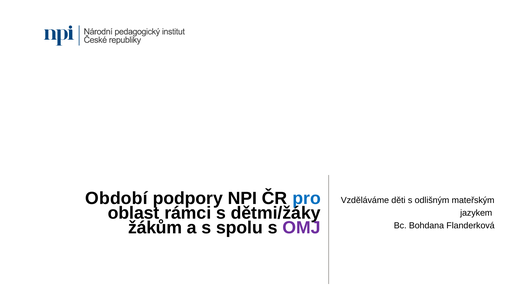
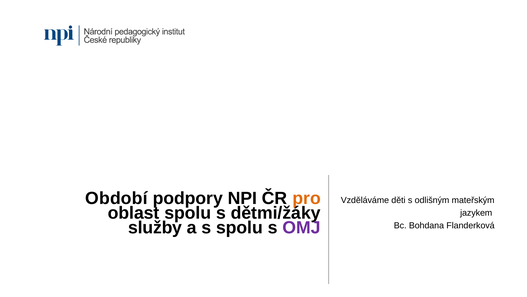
pro colour: blue -> orange (307, 198)
oblast rámci: rámci -> spolu (188, 213)
žákům: žákům -> služby (155, 227)
